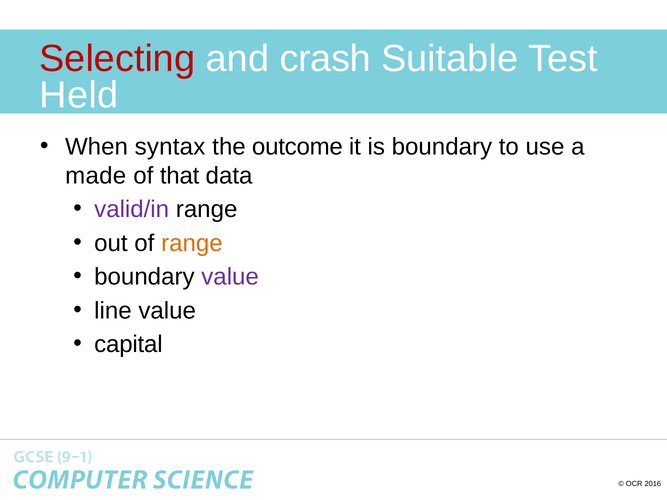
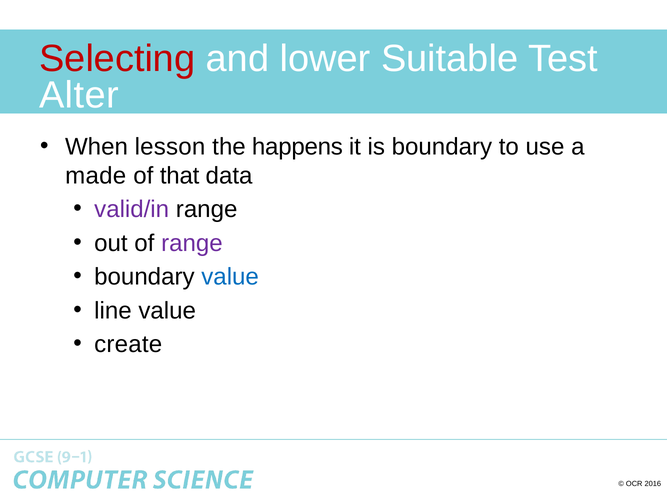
crash: crash -> lower (325, 59)
Held: Held -> Alter (79, 95)
syntax: syntax -> lesson (170, 147)
outcome: outcome -> happens (297, 147)
range colour: orange -> purple (192, 243)
value colour: purple -> blue (230, 277)
capital: capital -> create (128, 345)
